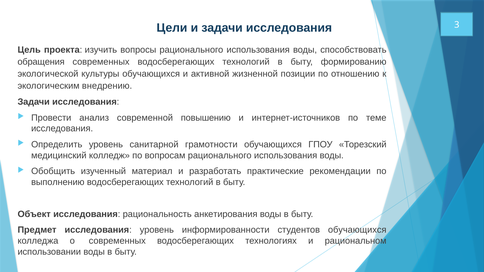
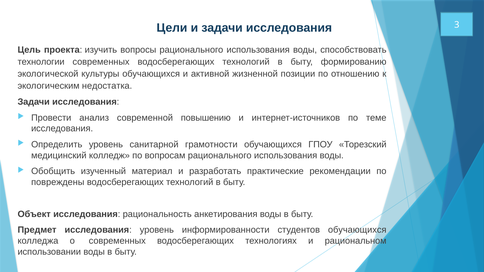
обращения: обращения -> технологии (41, 62)
внедрению: внедрению -> недостатка (107, 86)
выполнению: выполнению -> повреждены (58, 182)
